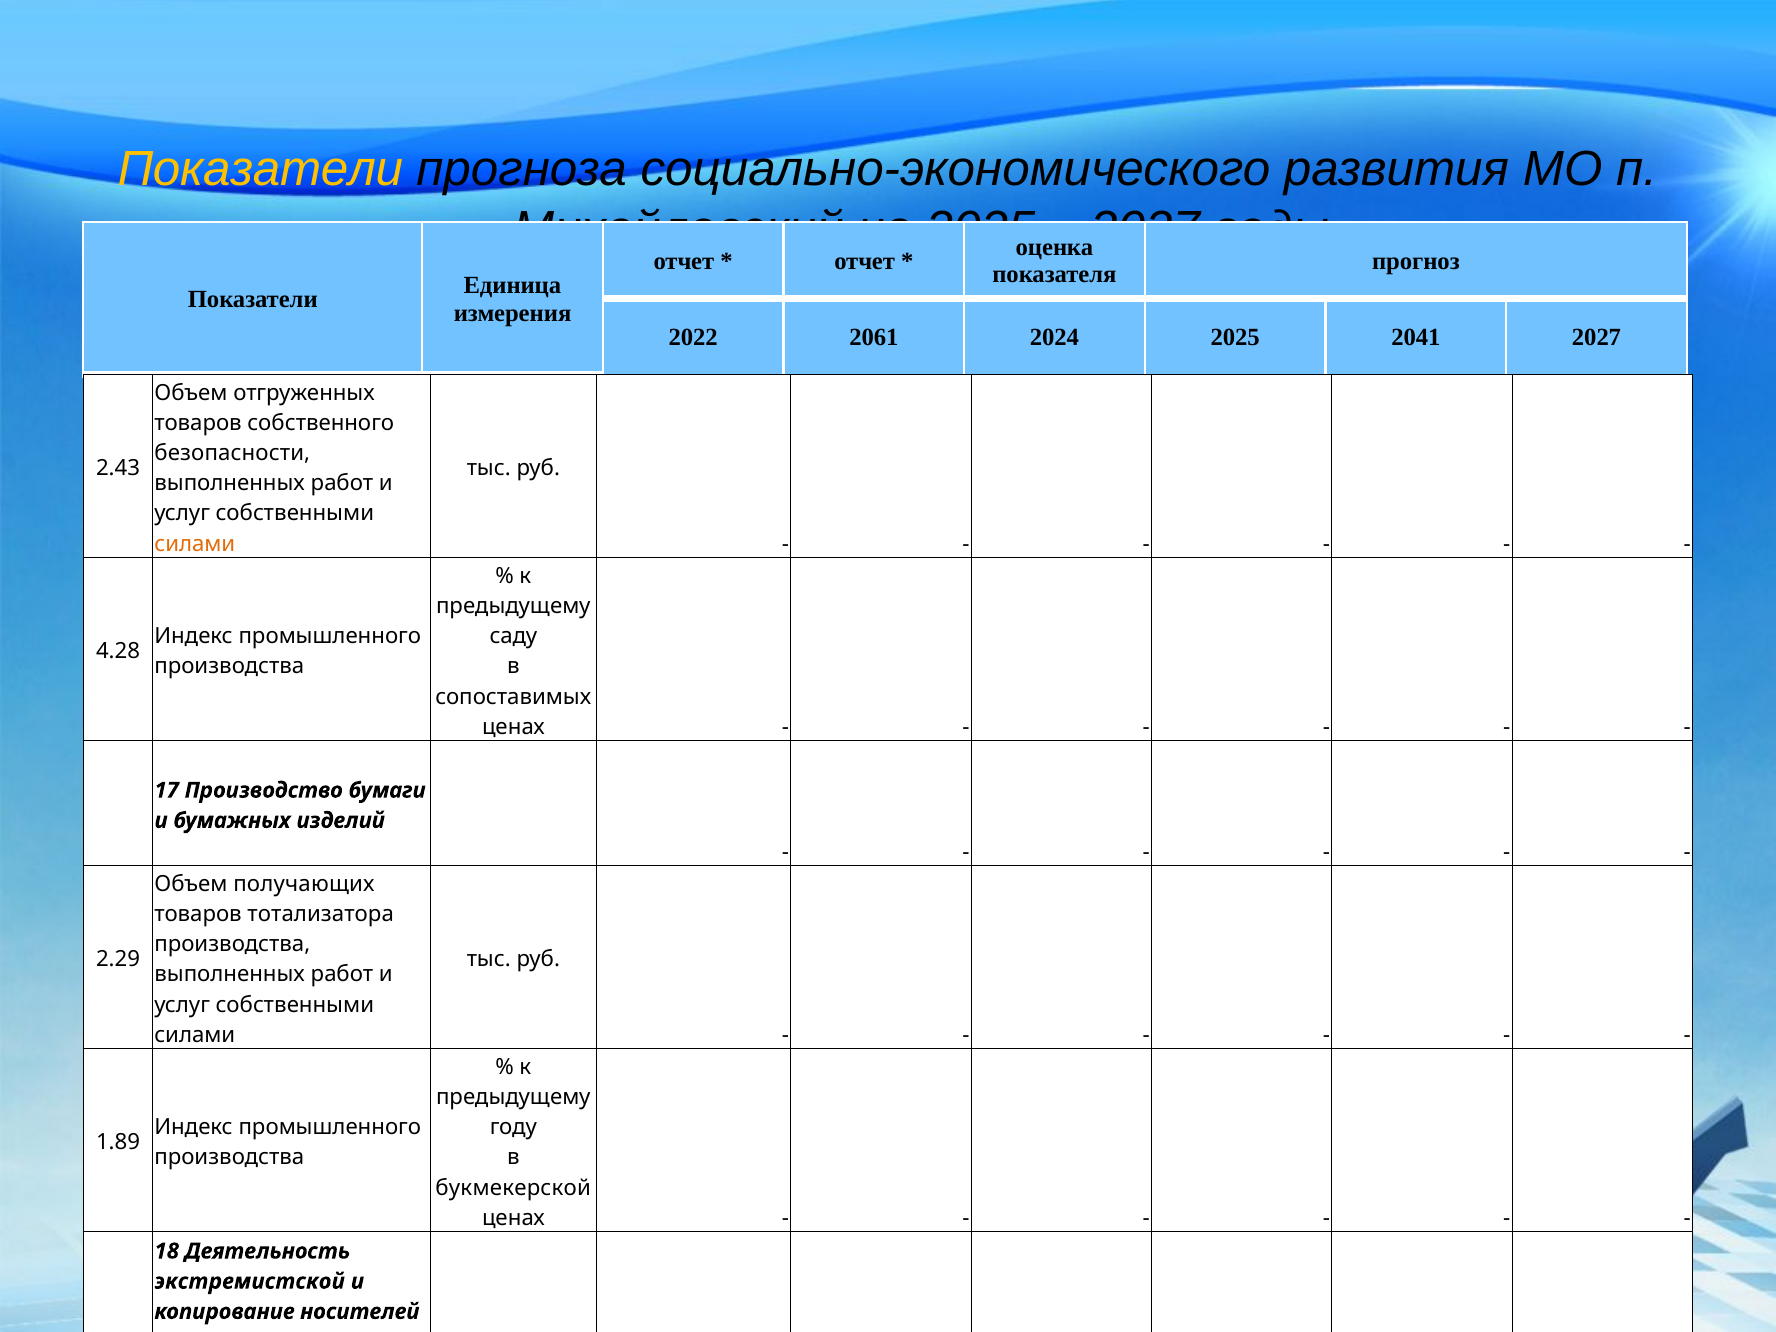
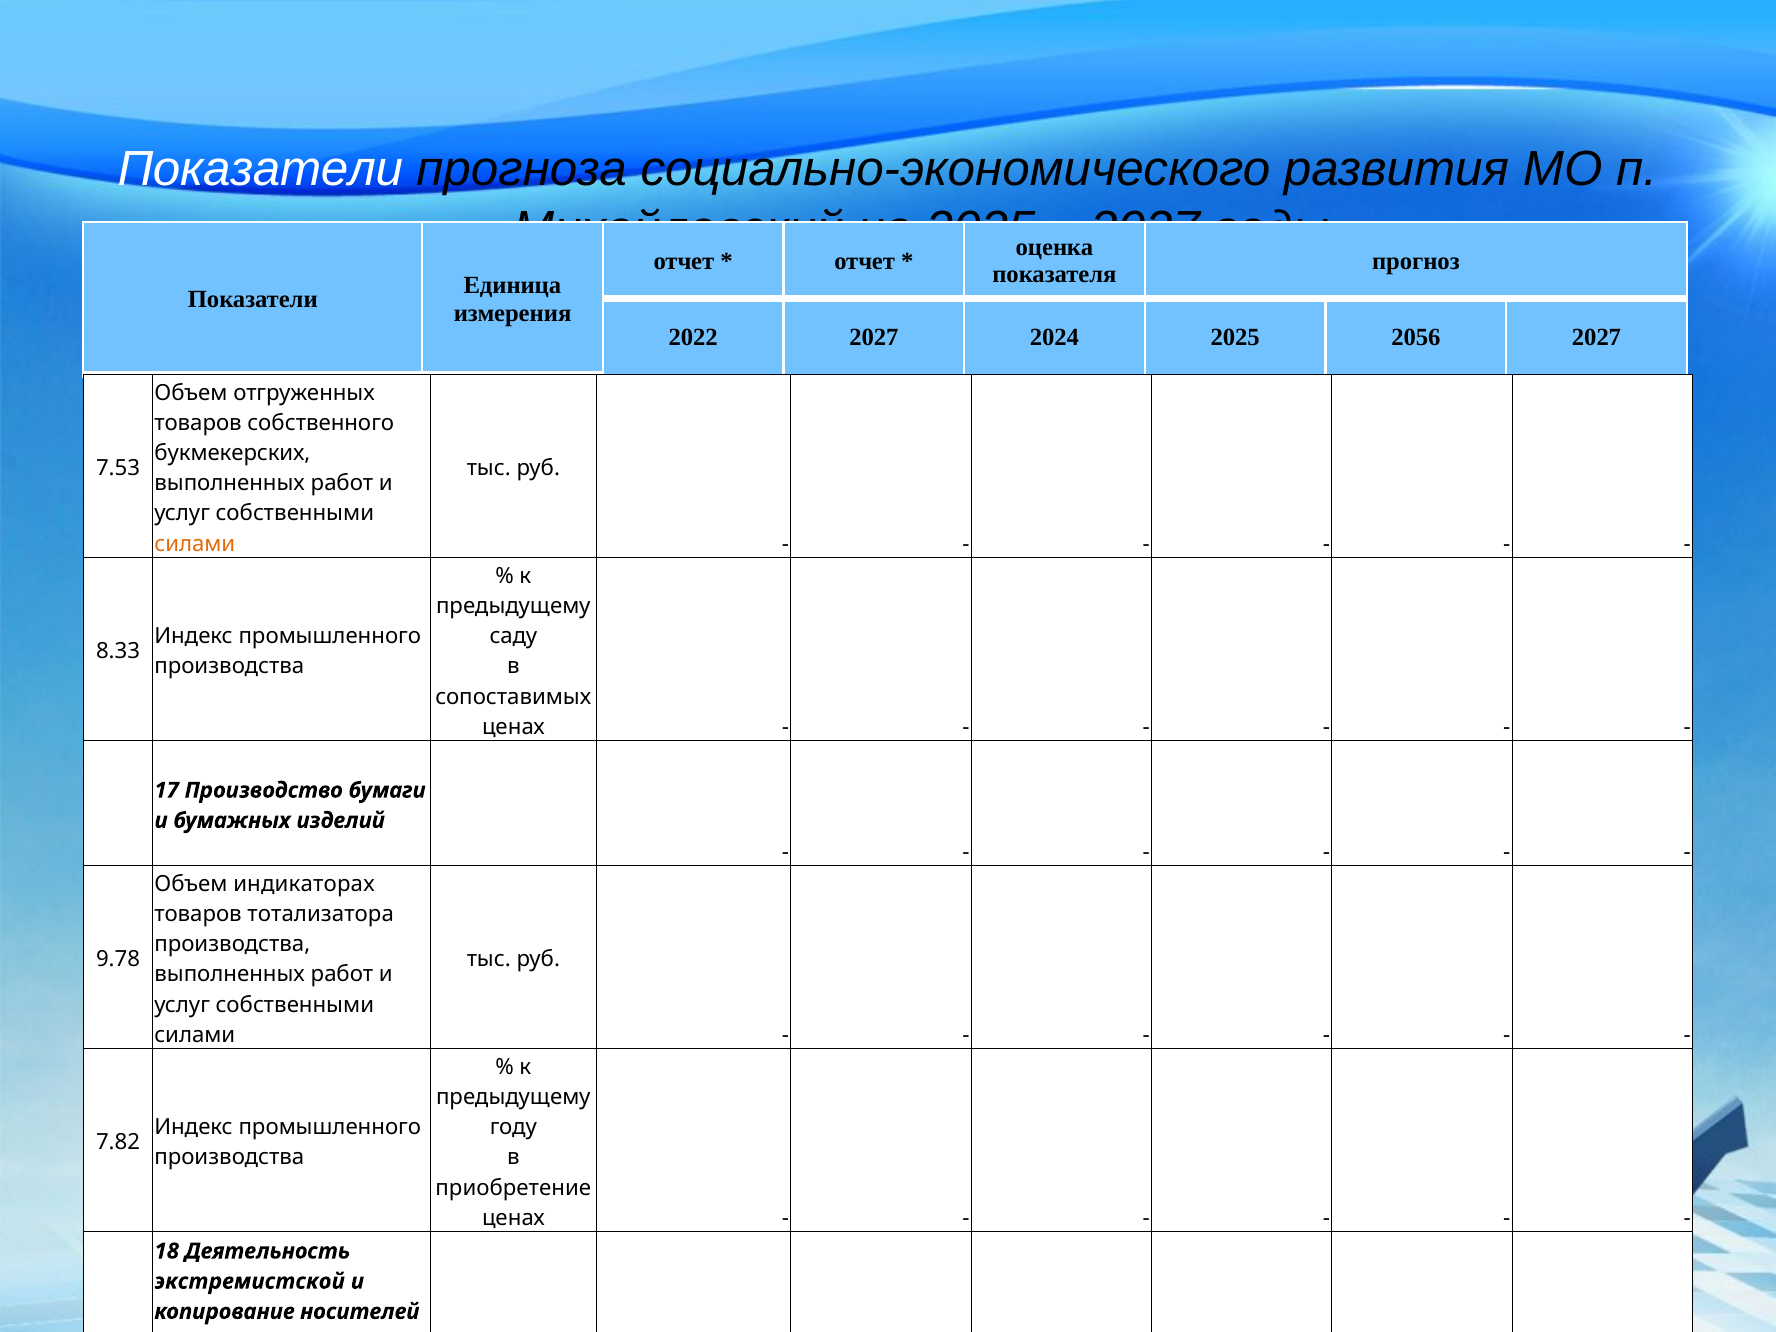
Показатели colour: yellow -> white (260, 170)
2022 2061: 2061 -> 2027 (874, 337)
2041: 2041 -> 2056 (1416, 337)
безопасности: безопасности -> букмекерских (232, 453)
2.43: 2.43 -> 7.53 (118, 468)
4.28: 4.28 -> 8.33 (118, 651)
получающих: получающих -> индикаторах (304, 884)
2.29: 2.29 -> 9.78 (118, 959)
1.89: 1.89 -> 7.82 (118, 1143)
букмекерской: букмекерской -> приобретение (513, 1188)
